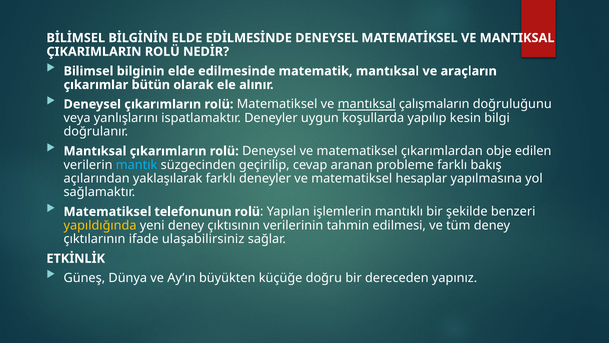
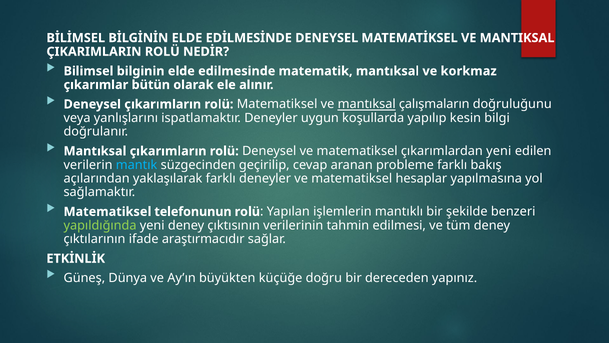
araçların: araçların -> korkmaz (469, 71)
çıkarımlardan obje: obje -> yeni (499, 151)
yapıldığında colour: yellow -> light green (100, 225)
ulaşabilirsiniz: ulaşabilirsiniz -> araştırmacıdır (203, 239)
